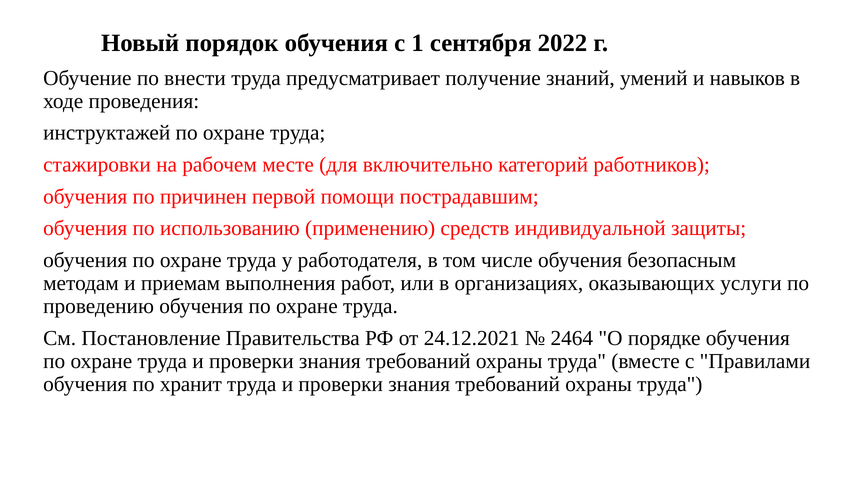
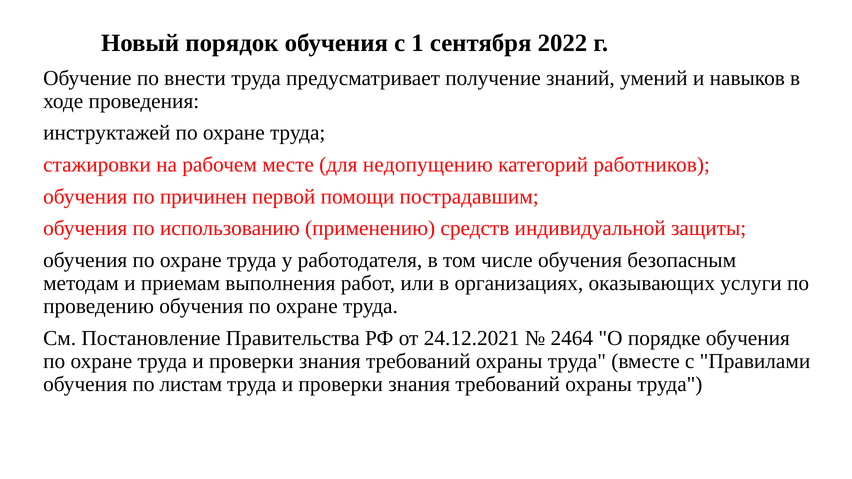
включительно: включительно -> недопущению (428, 165)
хранит: хранит -> листам (191, 384)
